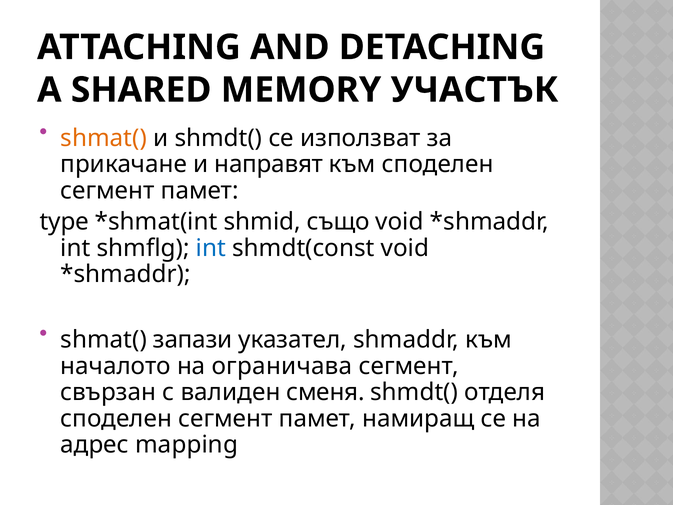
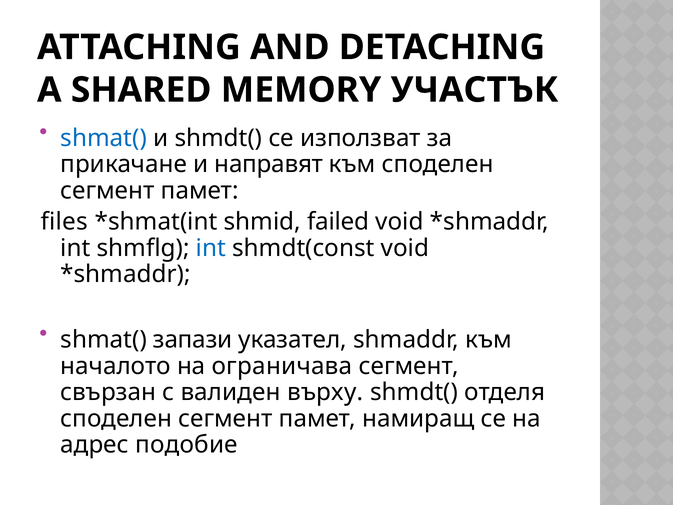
shmat( colour: orange -> blue (104, 138)
type: type -> files (64, 222)
също: също -> failed (338, 222)
сменя: сменя -> върху (325, 392)
mapping: mapping -> подобие (187, 445)
